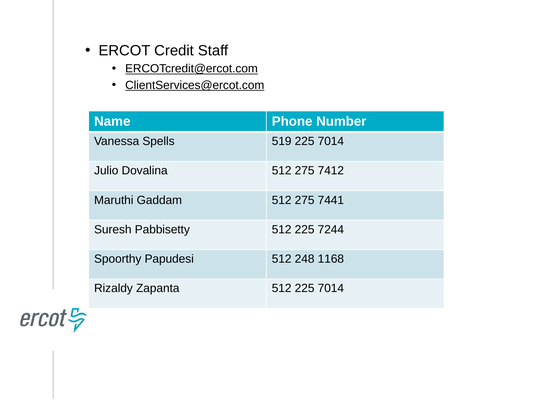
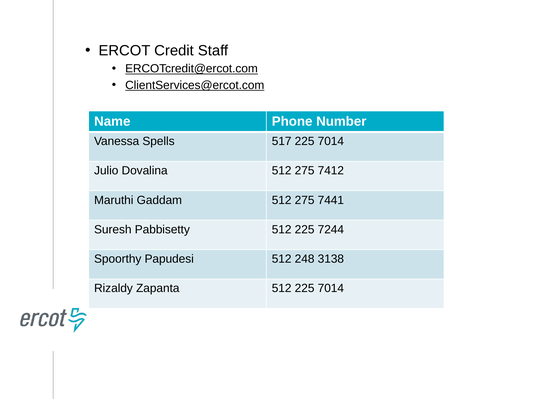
519: 519 -> 517 (282, 141)
1168: 1168 -> 3138 (331, 259)
